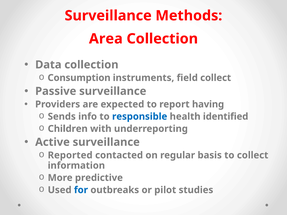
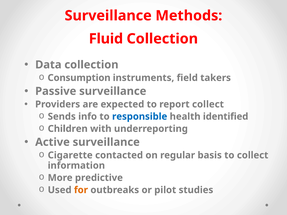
Area: Area -> Fluid (106, 39)
field collect: collect -> takers (216, 78)
report having: having -> collect (208, 104)
Reported: Reported -> Cigarette (70, 155)
for colour: blue -> orange (81, 190)
